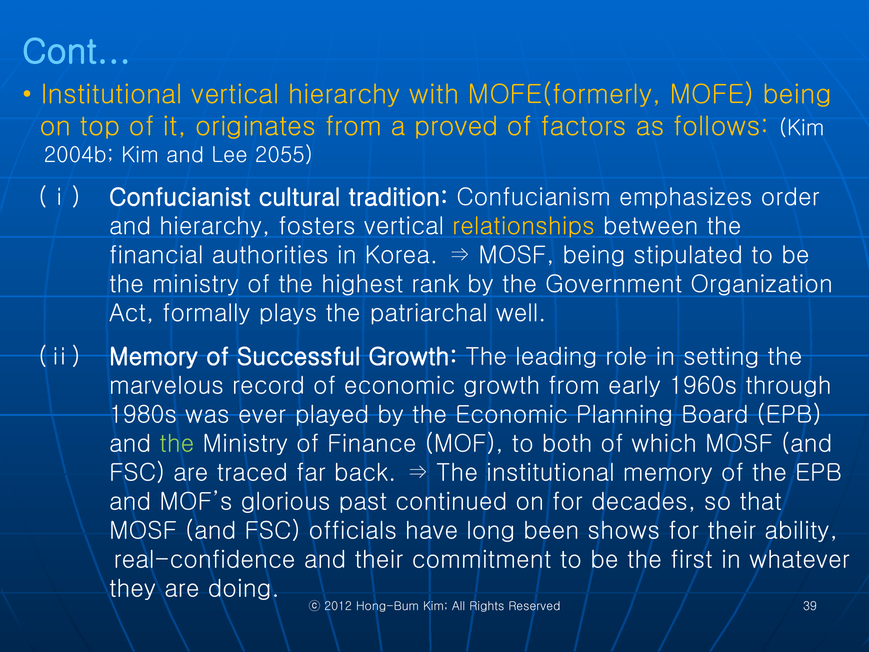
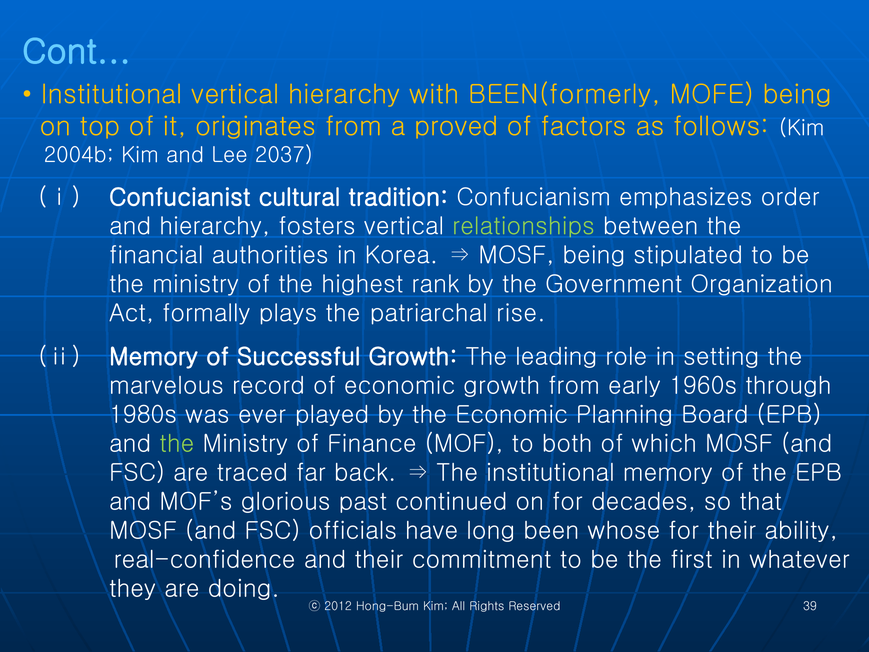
MOFE(formerly: MOFE(formerly -> BEEN(formerly (564, 95)
2055: 2055 -> 2037 (284, 155)
relationships colour: yellow -> light green (524, 226)
well: well -> rise (521, 313)
shows: shows -> whose (624, 530)
